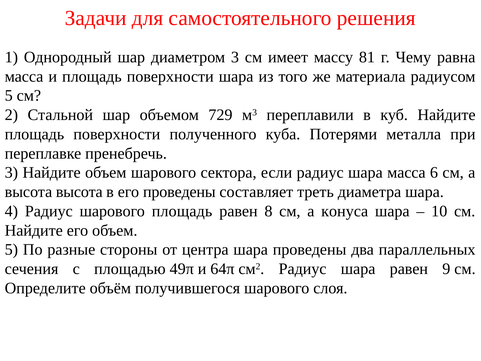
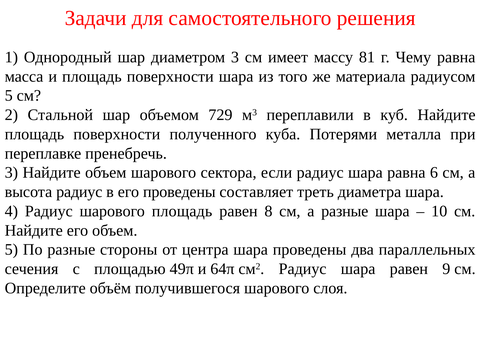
шара масса: масса -> равна (406, 173)
высота высота: высота -> радиус (79, 192)
а конуса: конуса -> разные (345, 211)
